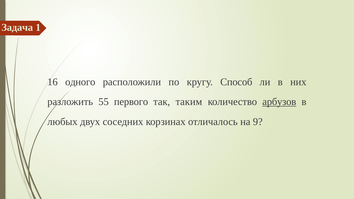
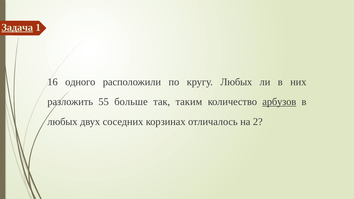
Задача underline: none -> present (17, 27)
кругу Способ: Способ -> Любых (236, 82)
первого: первого -> больше (131, 102)
9: 9 -> 2 (258, 122)
